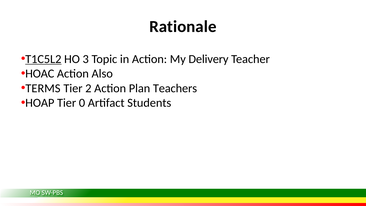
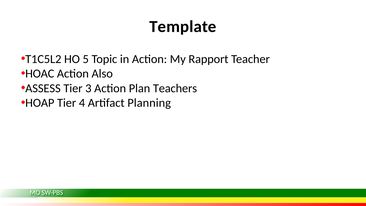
Rationale: Rationale -> Template (183, 27)
T1C5L2 underline: present -> none (43, 59)
3: 3 -> 5 (86, 59)
Delivery: Delivery -> Rapport (208, 59)
TERMS: TERMS -> ASSESS (43, 88)
2: 2 -> 3 (88, 88)
0: 0 -> 4 (82, 103)
Students: Students -> Planning (149, 103)
